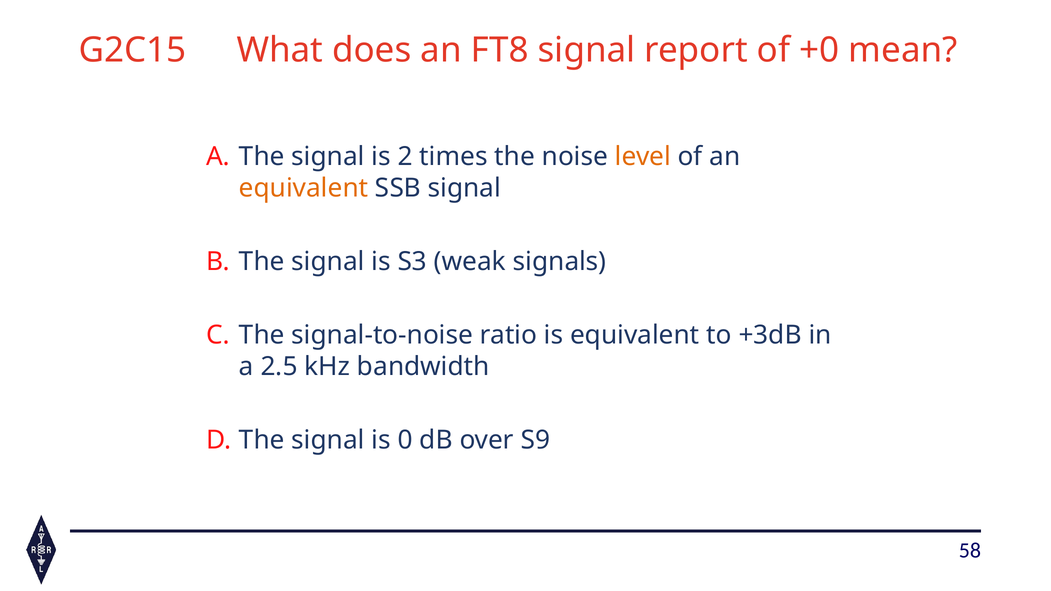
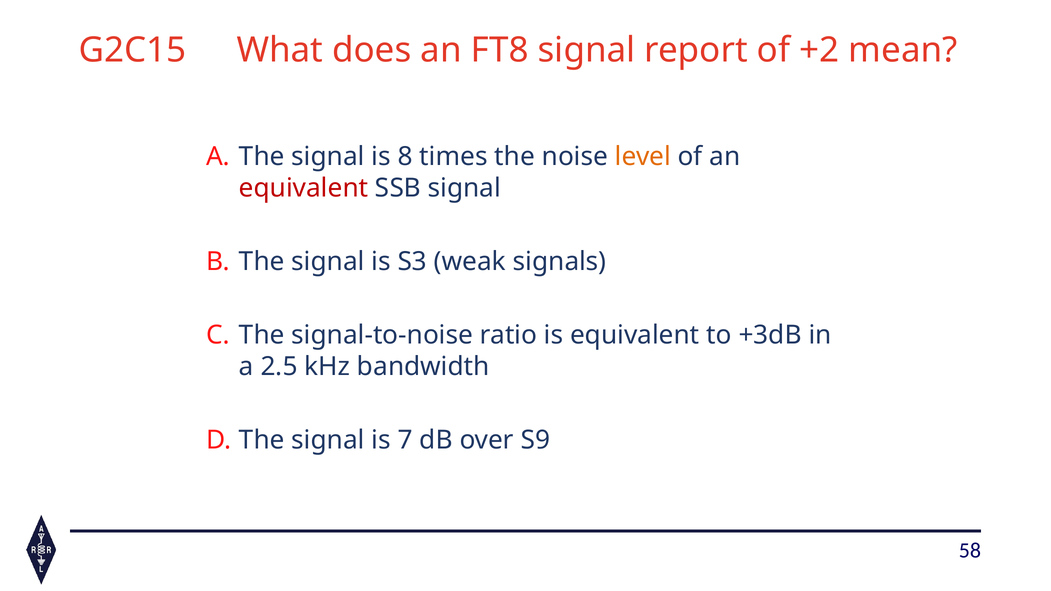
+0: +0 -> +2 (819, 50)
2: 2 -> 8 (405, 157)
equivalent colour: orange -> red (304, 188)
0: 0 -> 7 (405, 440)
